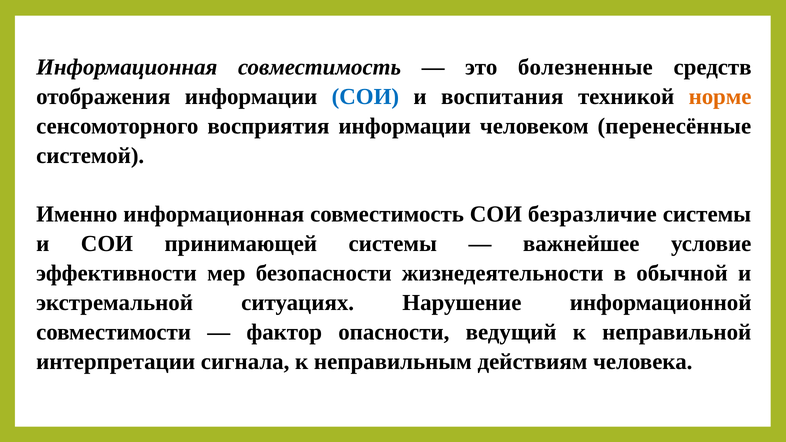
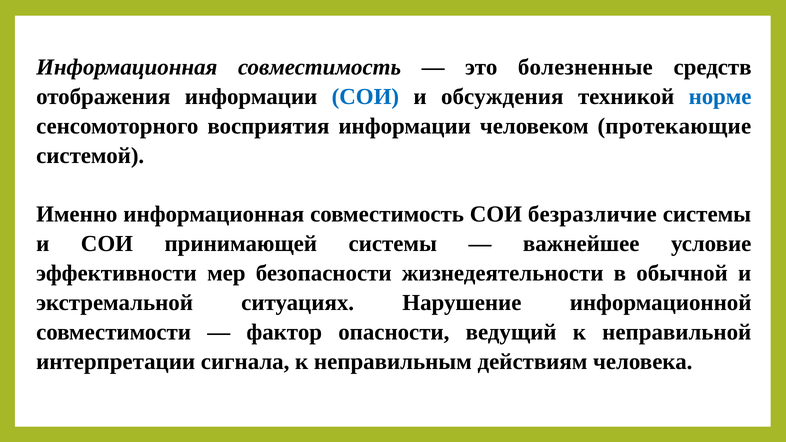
воспитания: воспитания -> обсуждения (502, 97)
норме colour: orange -> blue (720, 97)
перенесённые: перенесённые -> протекающие (674, 126)
